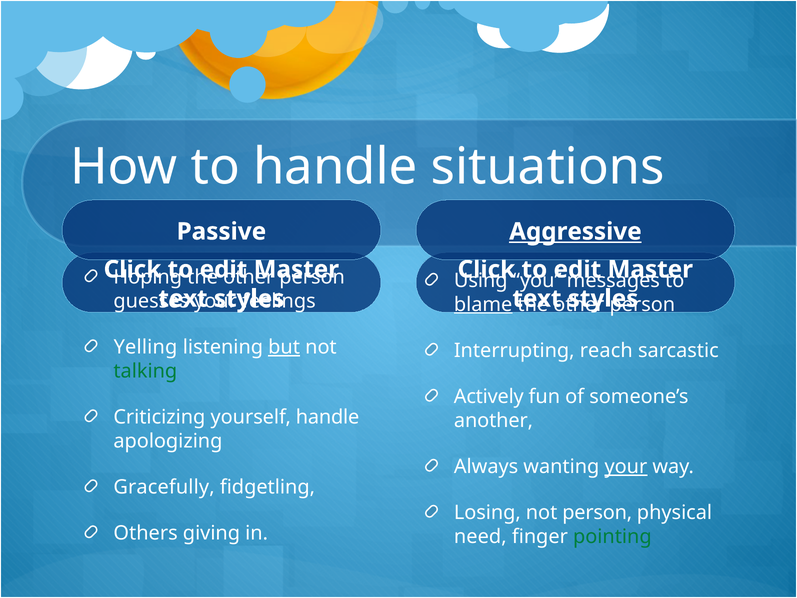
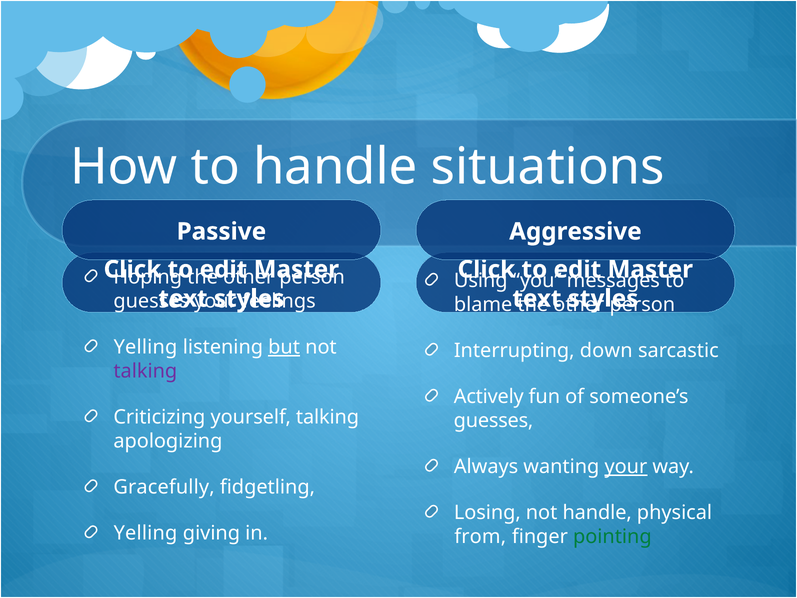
Aggressive underline: present -> none (575, 231)
blame underline: present -> none (483, 304)
reach: reach -> down (606, 350)
talking colour: green -> purple (145, 371)
yourself handle: handle -> talking (328, 417)
another: another -> guesses (494, 420)
not person: person -> handle (597, 513)
Others: Others -> Yelling (145, 533)
need: need -> from (480, 536)
